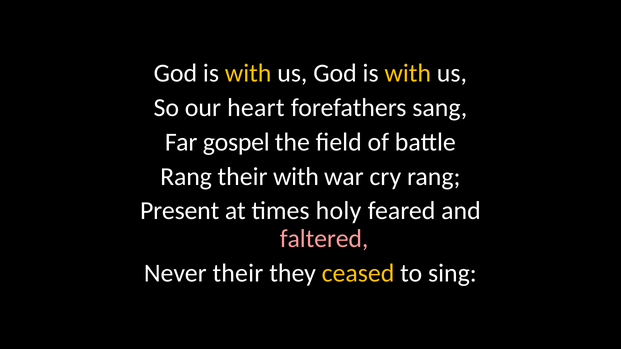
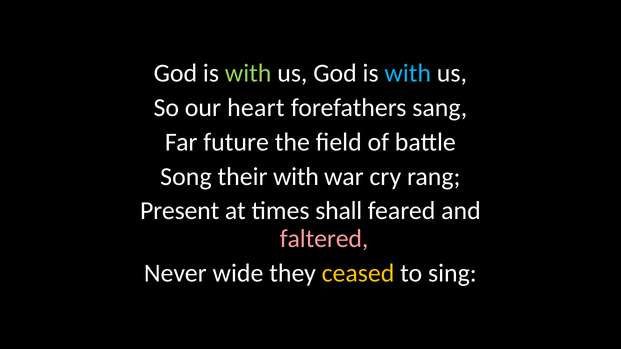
with colour: yellow -> light green (248, 73)
with colour: yellow -> light blue (408, 73)
gospel: gospel -> future (236, 142)
Rang: Rang -> Song (186, 177)
holy: holy -> shall (339, 211)
Never their: their -> wide (238, 273)
